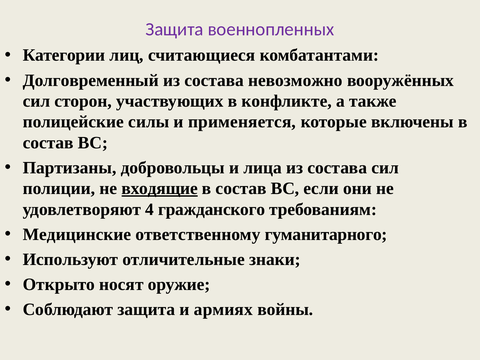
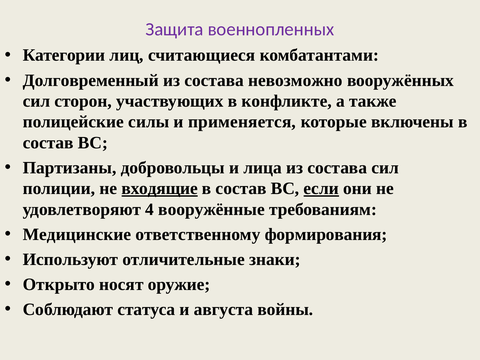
если underline: none -> present (321, 189)
гражданского: гражданского -> вооружённые (212, 209)
гуманитарного: гуманитарного -> формирования (326, 234)
Соблюдают защита: защита -> статуса (146, 310)
армиях: армиях -> августа (223, 310)
